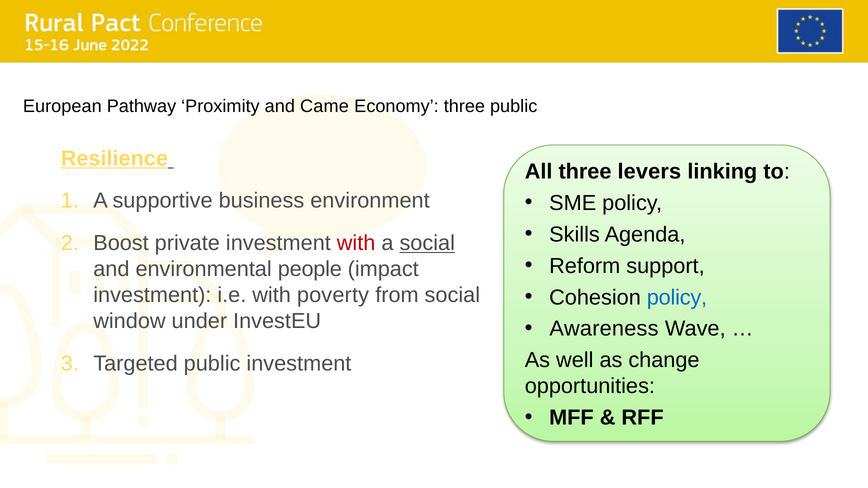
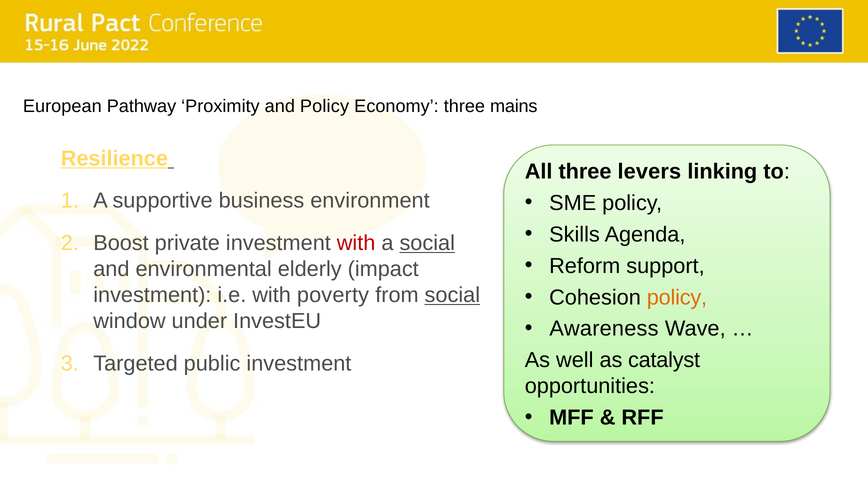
and Came: Came -> Policy (325, 106)
three public: public -> mains (514, 106)
people: people -> elderly (310, 269)
social underline: none -> present (452, 295)
policy colour: blue -> orange (677, 297)
change: change -> catalyst (664, 360)
